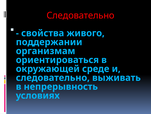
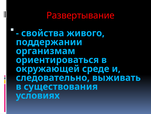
Следовательно: Следовательно -> Развертывание (81, 15)
непрерывность: непрерывность -> существования (61, 86)
